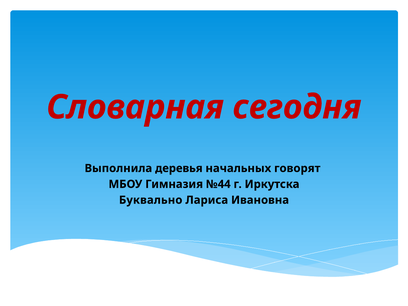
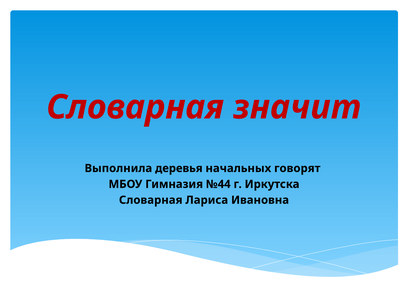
сегодня: сегодня -> значит (297, 107)
Буквально: Буквально -> Словарная (151, 200)
